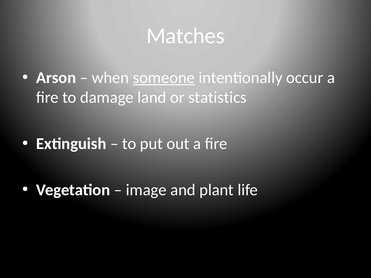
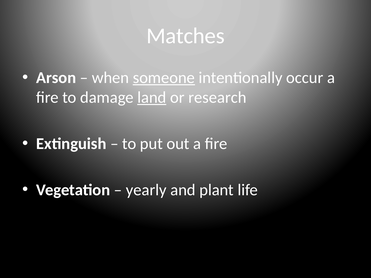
land underline: none -> present (152, 98)
statistics: statistics -> research (217, 98)
image: image -> yearly (146, 190)
